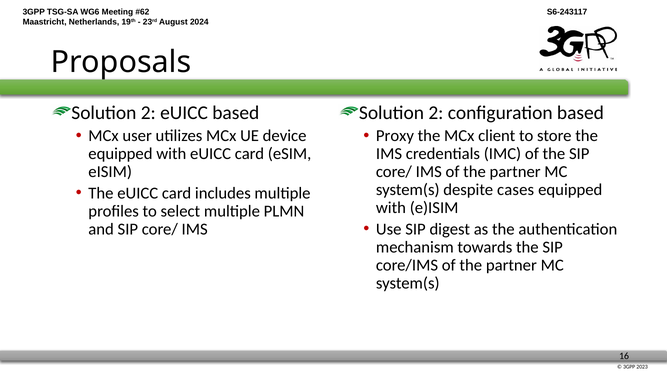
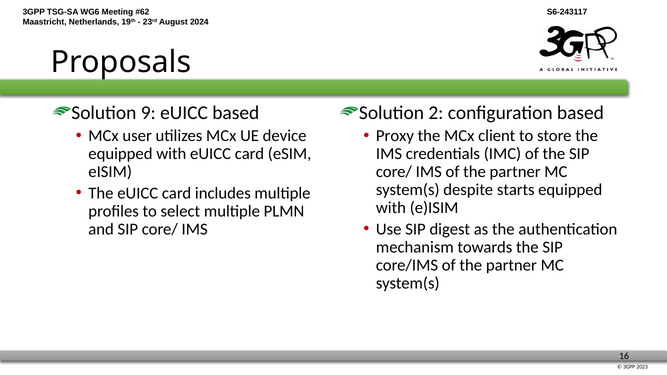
2: 2 -> 9 (148, 113)
cases: cases -> starts (516, 190)
